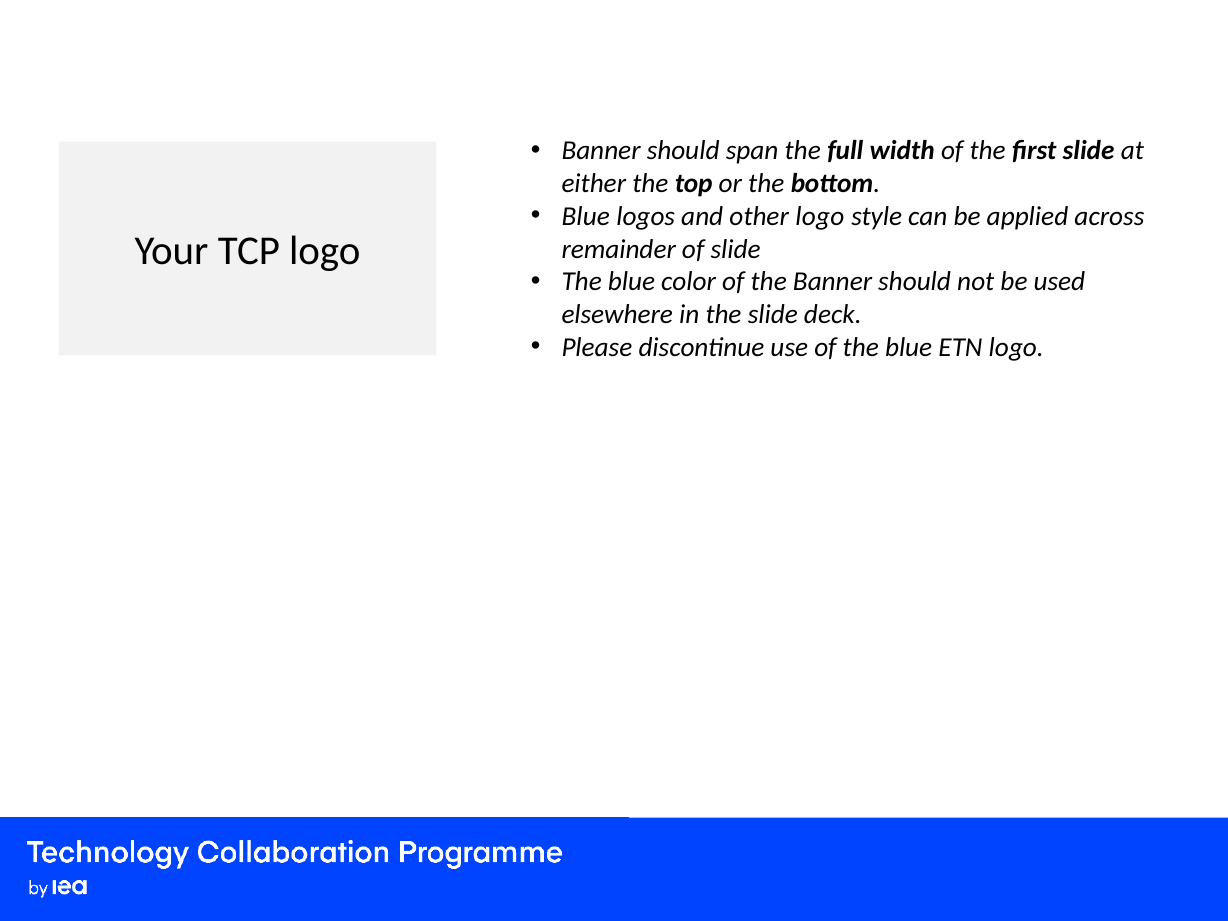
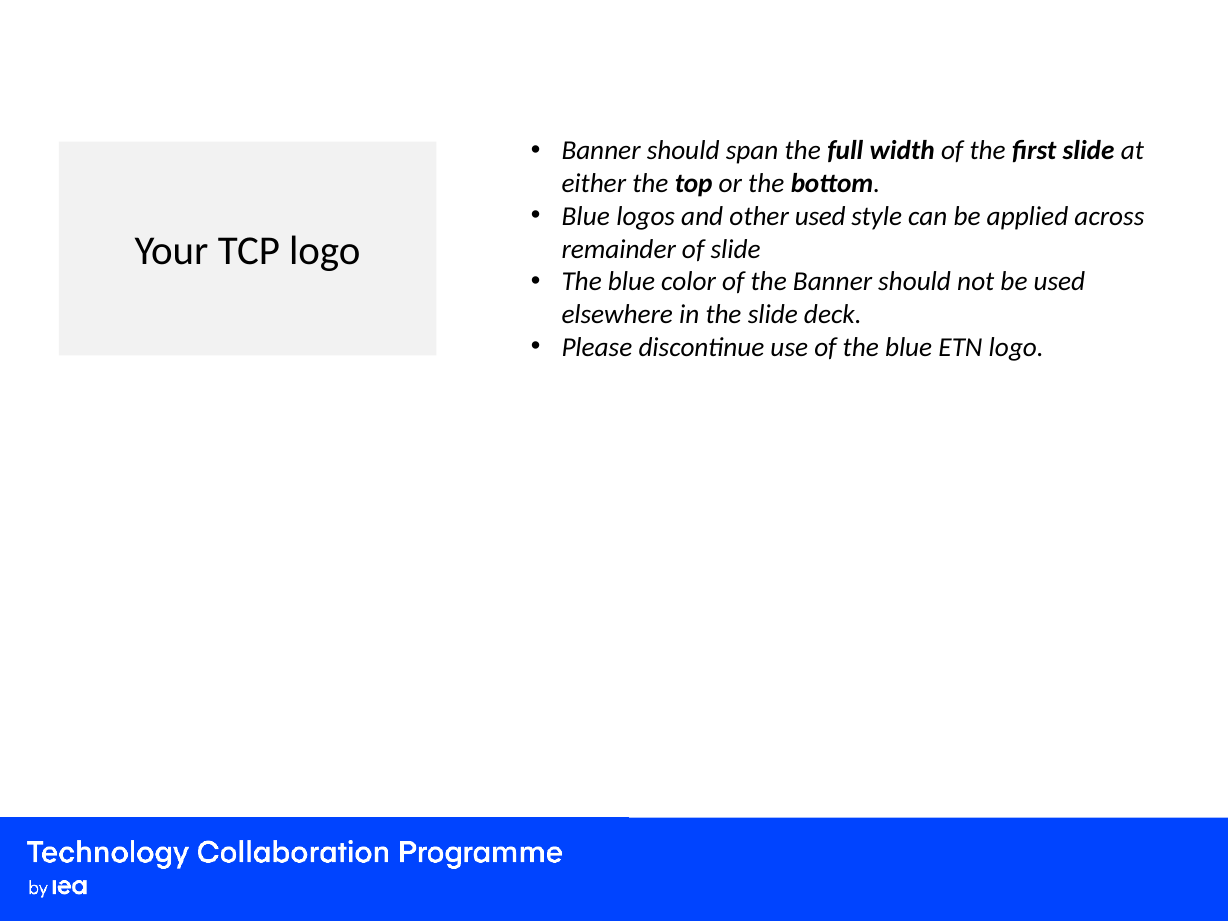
other logo: logo -> used (820, 216)
